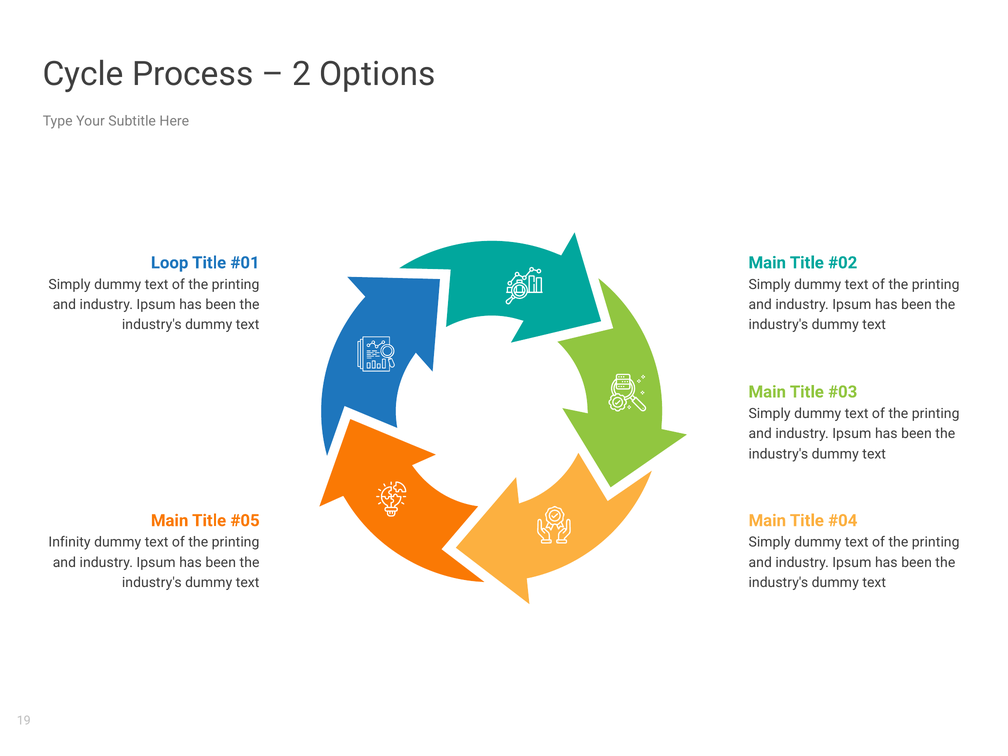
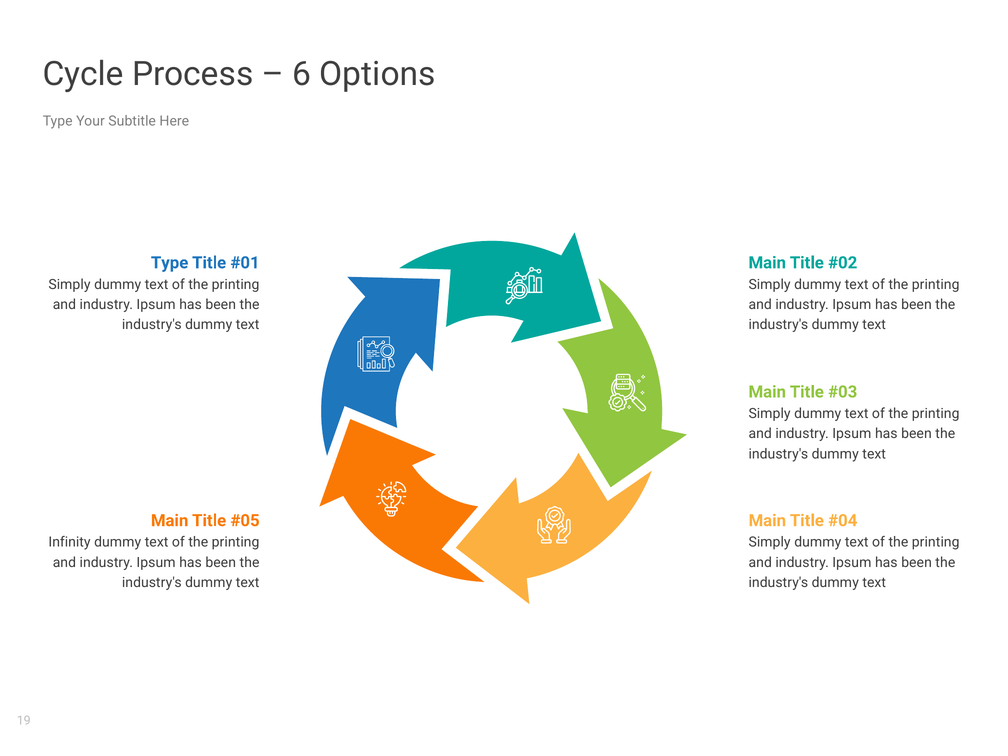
2: 2 -> 6 (302, 74)
Loop: Loop -> Type (170, 263)
